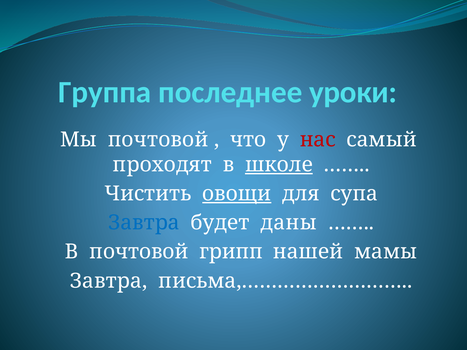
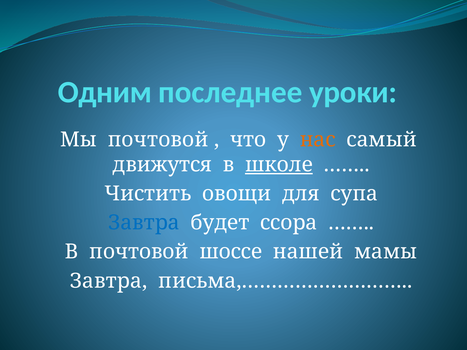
Группа: Группа -> Одним (105, 92)
нас colour: red -> orange (318, 140)
проходят: проходят -> движутся (162, 165)
овощи underline: present -> none (237, 194)
даны: даны -> ссора (289, 223)
грипп: грипп -> шоссе (231, 252)
